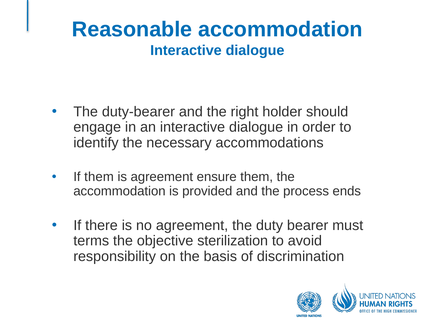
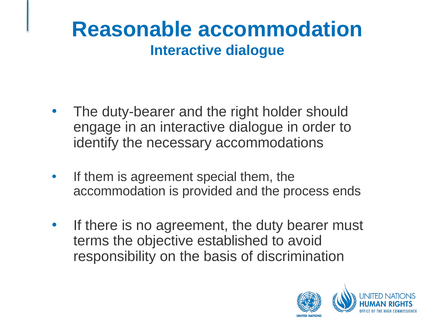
ensure: ensure -> special (217, 177)
sterilization: sterilization -> established (233, 241)
